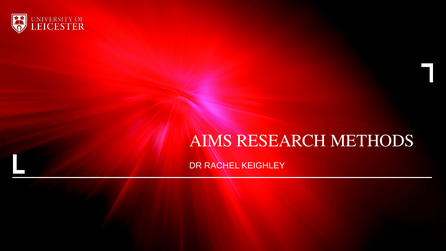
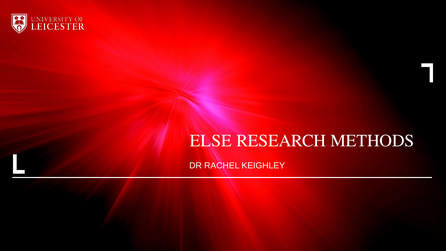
AIMS: AIMS -> ELSE (211, 141)
